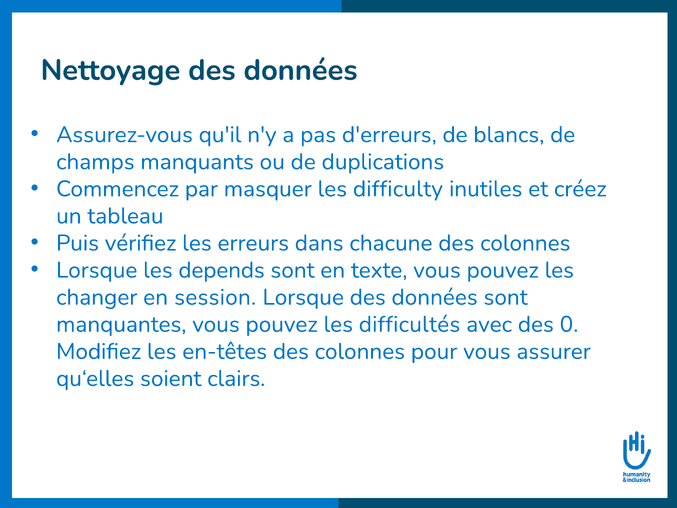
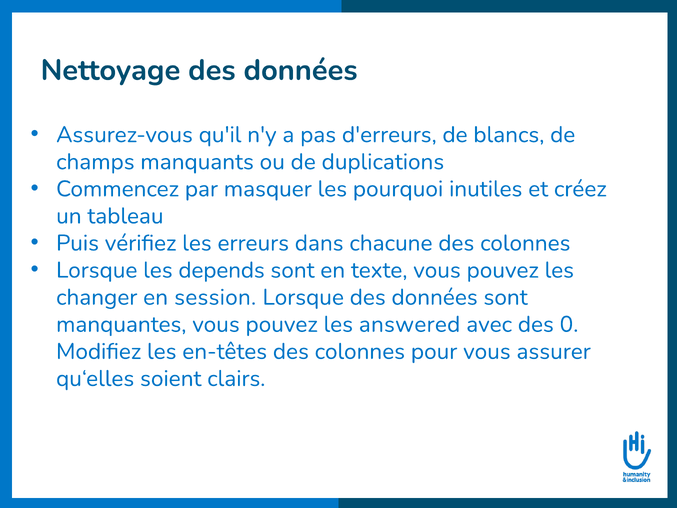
difficulty: difficulty -> pourquoi (398, 189)
difficultés: difficultés -> answered (410, 324)
